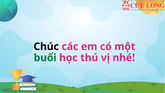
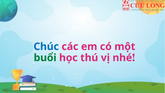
Chúc colour: black -> blue (46, 46)
